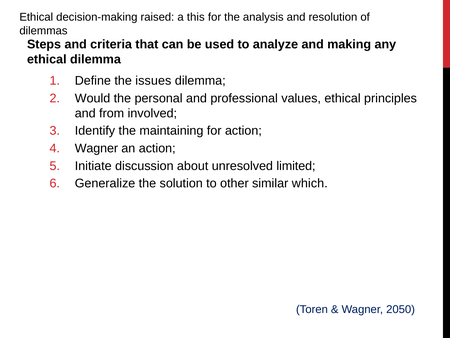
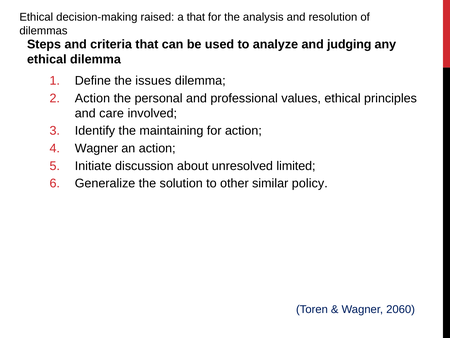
a this: this -> that (196, 17)
making: making -> judging (349, 44)
Would: Would -> Action (92, 98)
from: from -> care (112, 113)
which: which -> policy (310, 183)
2050: 2050 -> 2060 (401, 309)
